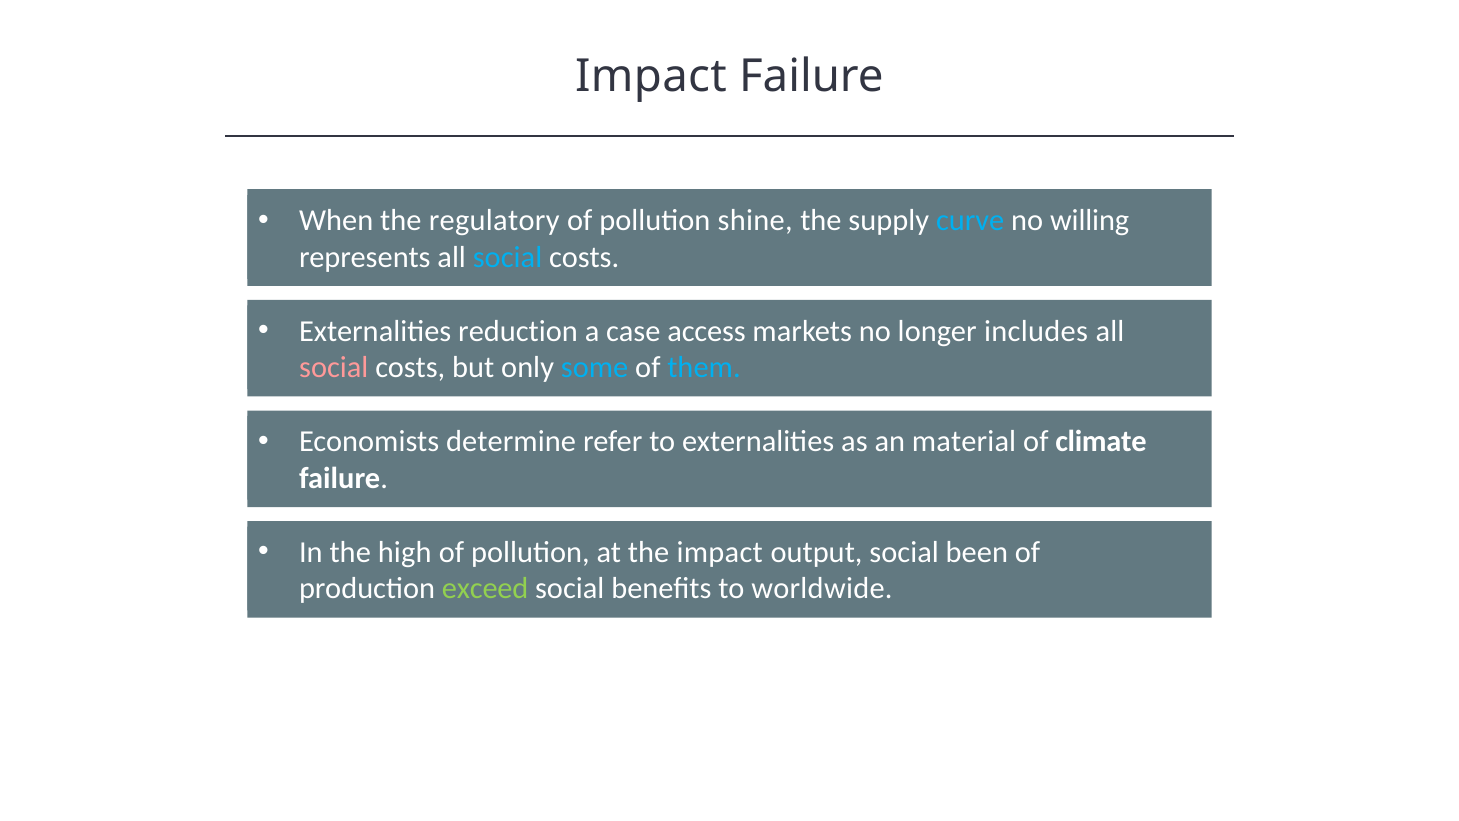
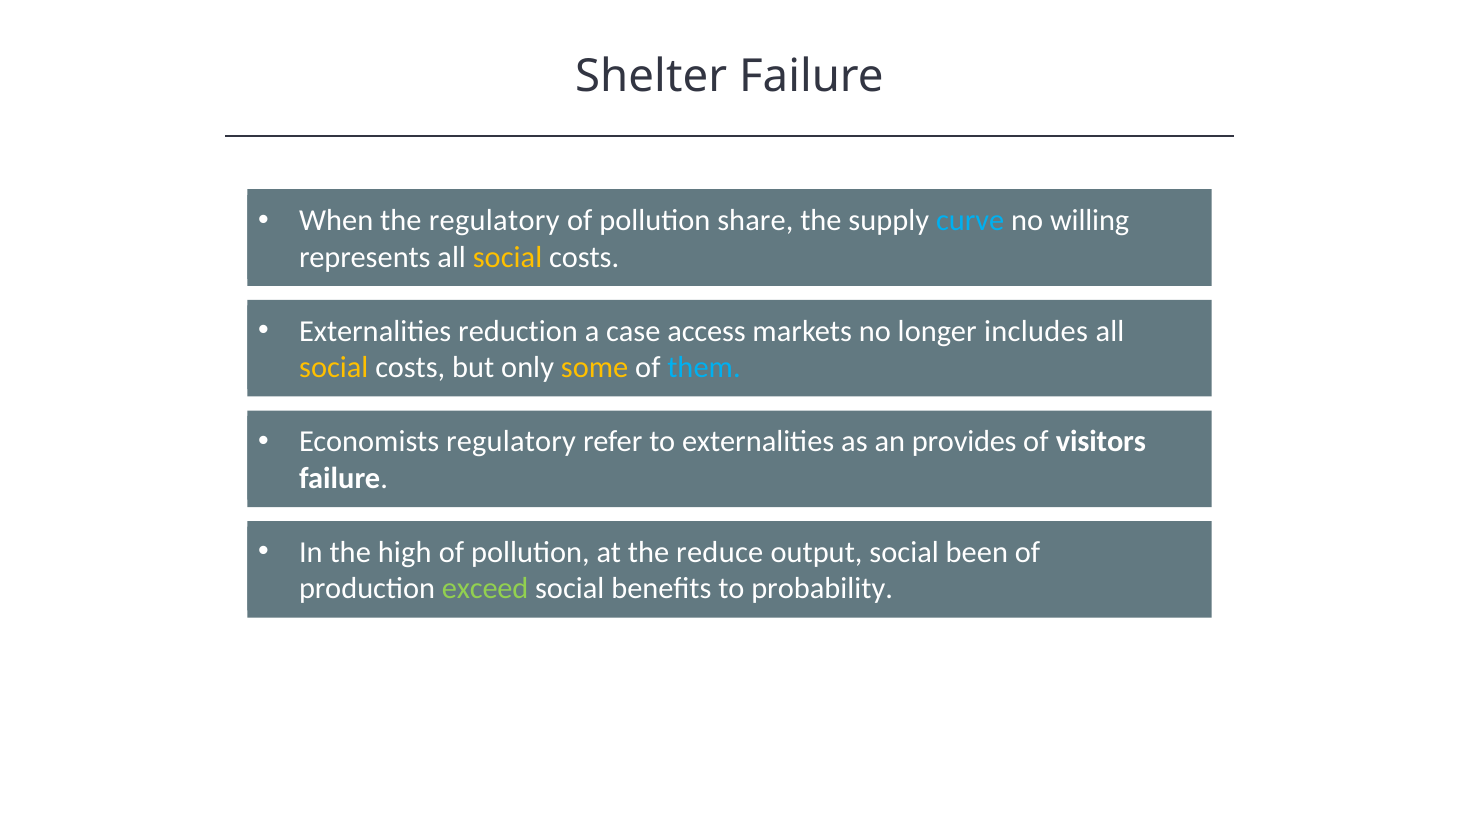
Impact: Impact -> Shelter (651, 76)
shine: shine -> share (755, 221)
social colour: light blue -> yellow (508, 257)
social colour: pink -> yellow (334, 367)
some colour: light blue -> yellow (595, 367)
Economists determine: determine -> regulatory (511, 442)
material: material -> provides (964, 442)
climate: climate -> visitors (1101, 442)
the impact: impact -> reduce (720, 552)
worldwide: worldwide -> probability (822, 589)
